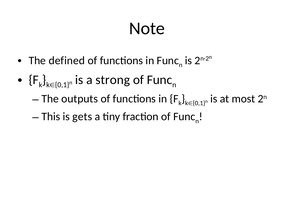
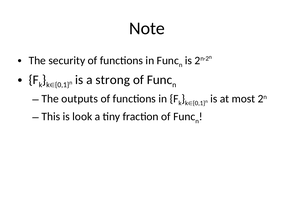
defined: defined -> security (67, 61)
gets: gets -> look (82, 117)
